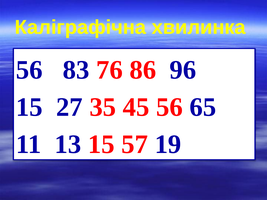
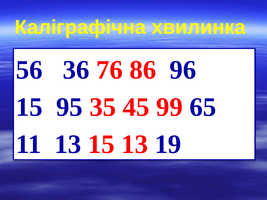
83: 83 -> 36 (76, 70)
27: 27 -> 95 (69, 107)
45 56: 56 -> 99 (170, 107)
15 57: 57 -> 13 (135, 144)
